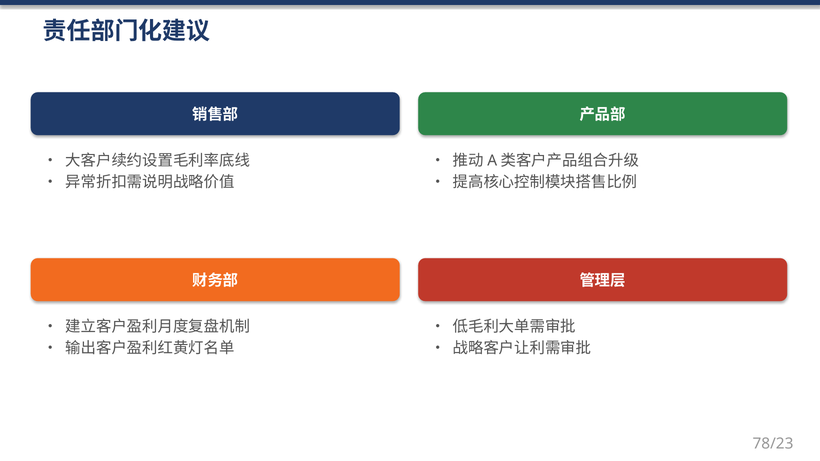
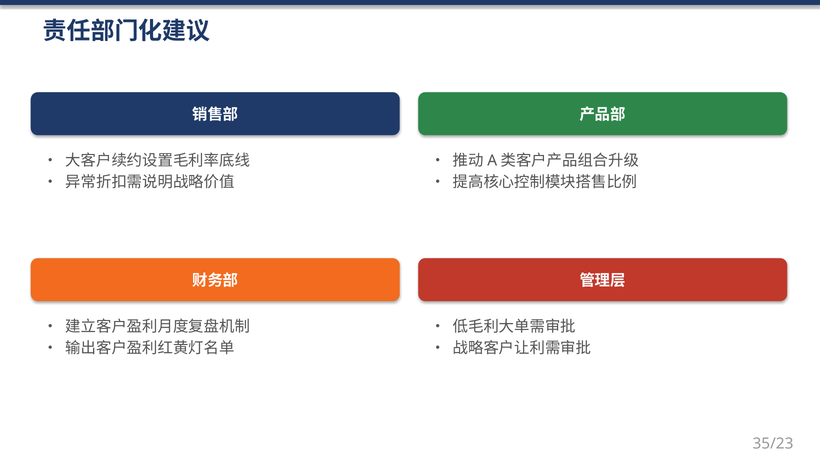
78/23: 78/23 -> 35/23 (773, 444)
